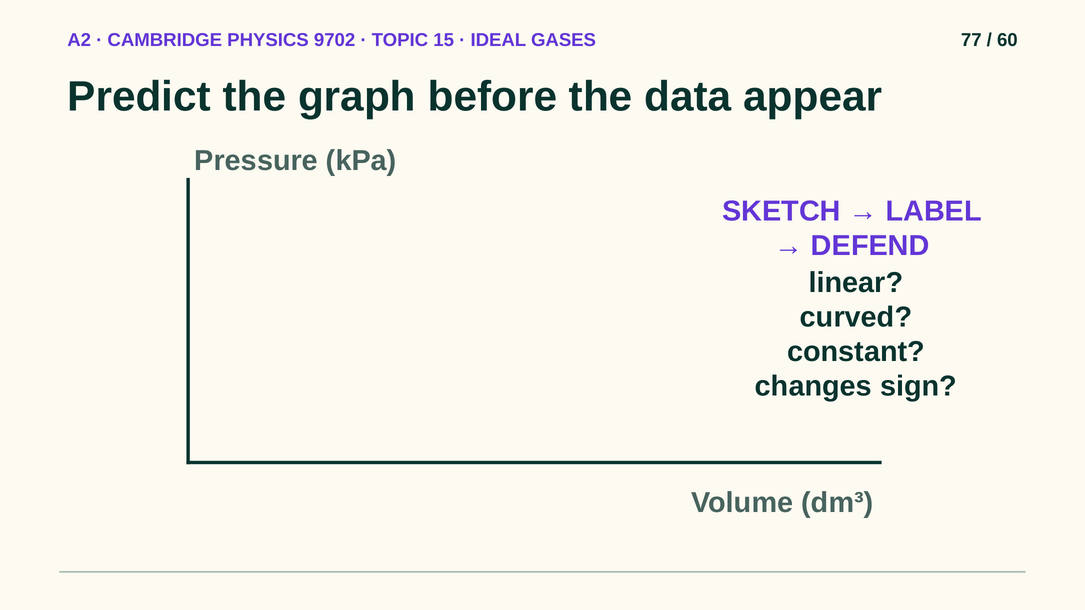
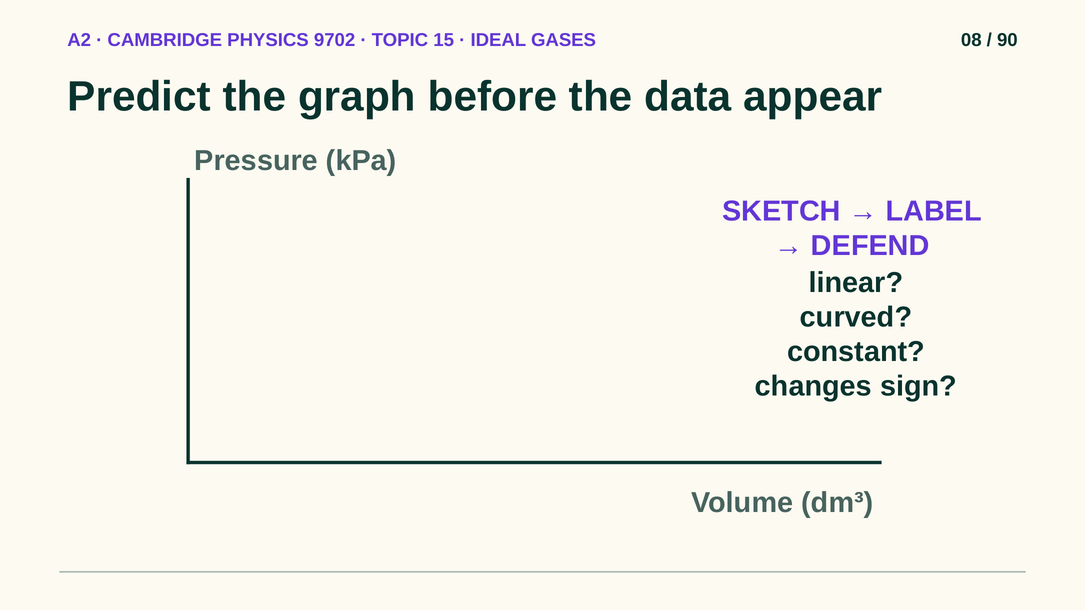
77: 77 -> 08 (971, 40)
60: 60 -> 90 (1007, 40)
